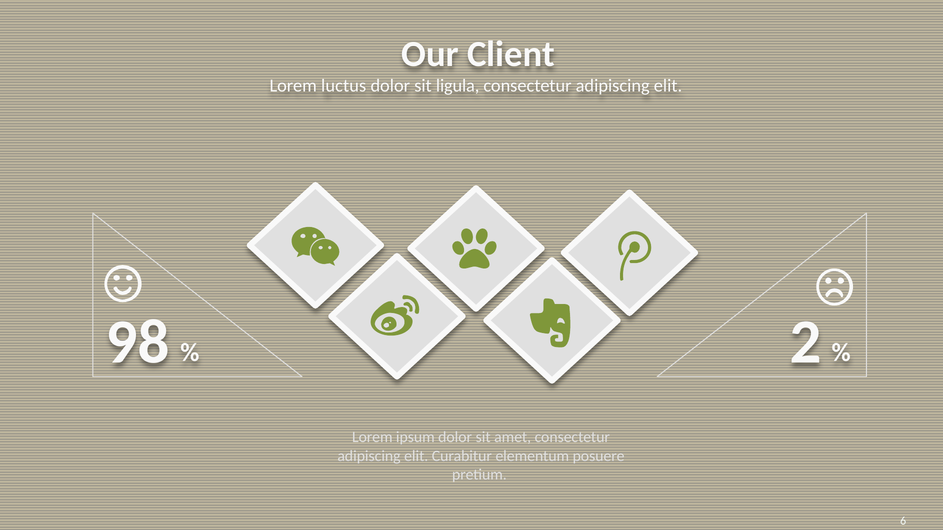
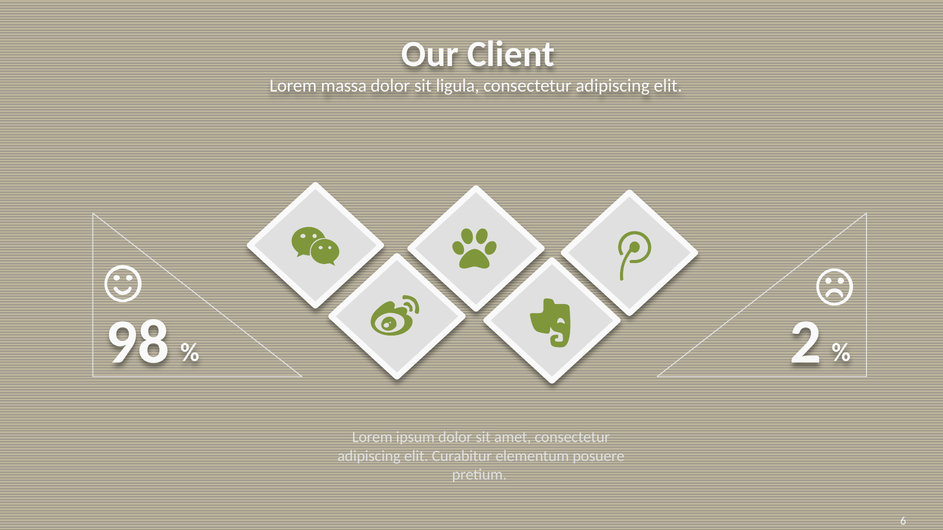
luctus: luctus -> massa (344, 86)
